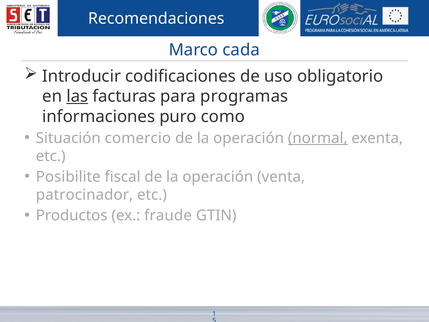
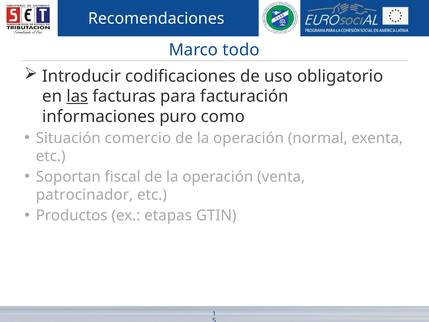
cada: cada -> todo (241, 50)
programas: programas -> facturación (244, 96)
normal underline: present -> none (318, 138)
Posibilite: Posibilite -> Soportan (68, 177)
fraude: fraude -> etapas (168, 215)
